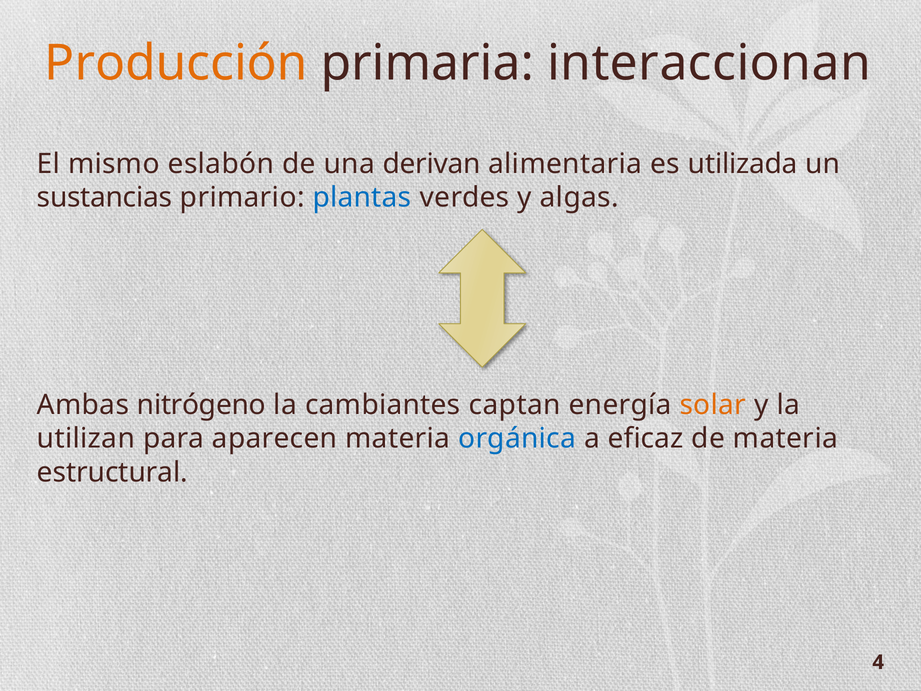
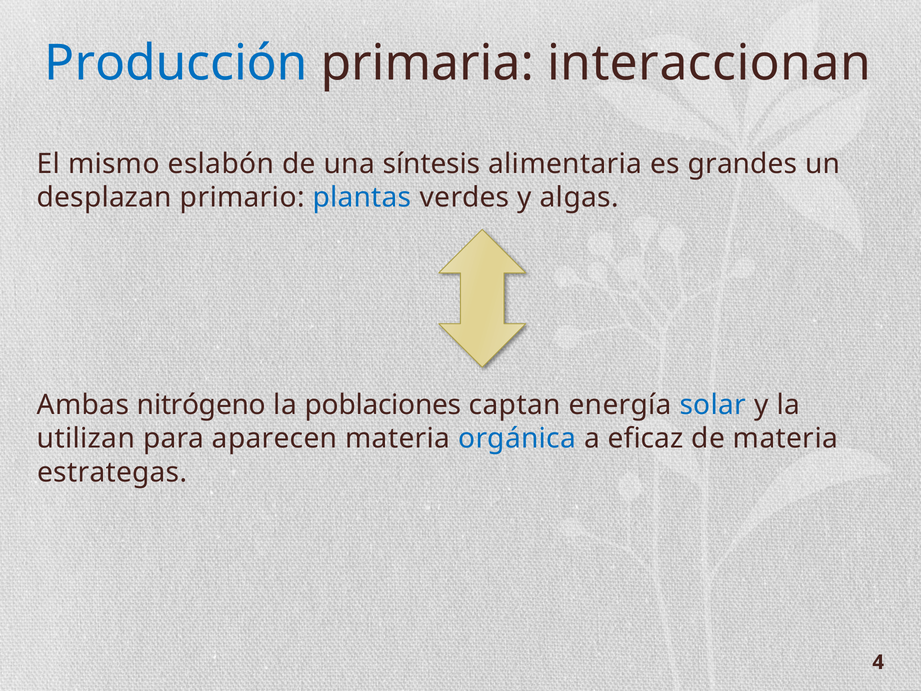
Producción colour: orange -> blue (176, 63)
derivan: derivan -> síntesis (432, 164)
utilizada: utilizada -> grandes (743, 164)
sustancias: sustancias -> desplazan (104, 197)
cambiantes: cambiantes -> poblaciones (383, 405)
solar colour: orange -> blue (713, 405)
estructural: estructural -> estrategas (112, 472)
